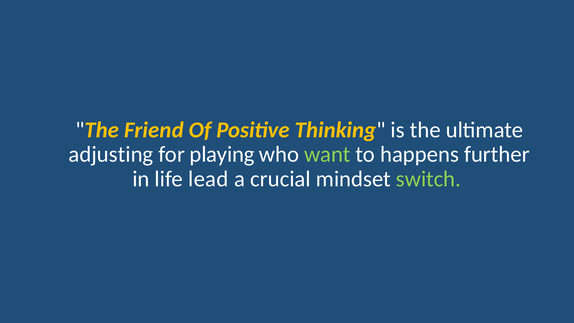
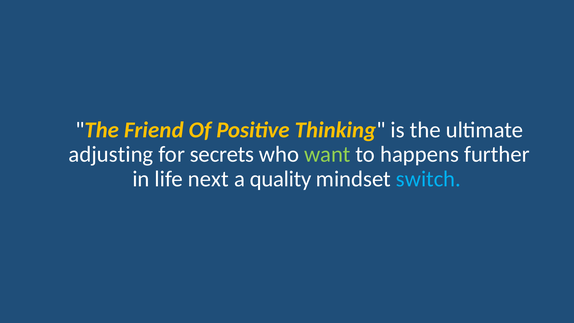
playing: playing -> secrets (222, 154)
lead: lead -> next (208, 179)
crucial: crucial -> quality (281, 179)
switch colour: light green -> light blue (428, 179)
